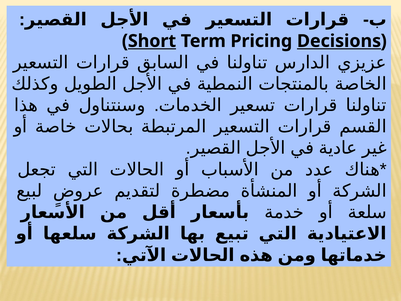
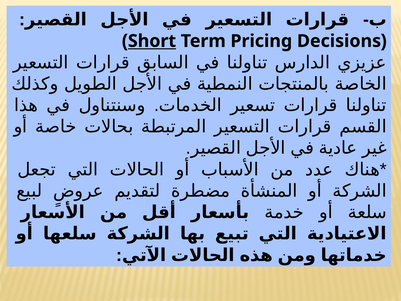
Decisions underline: present -> none (339, 41)
